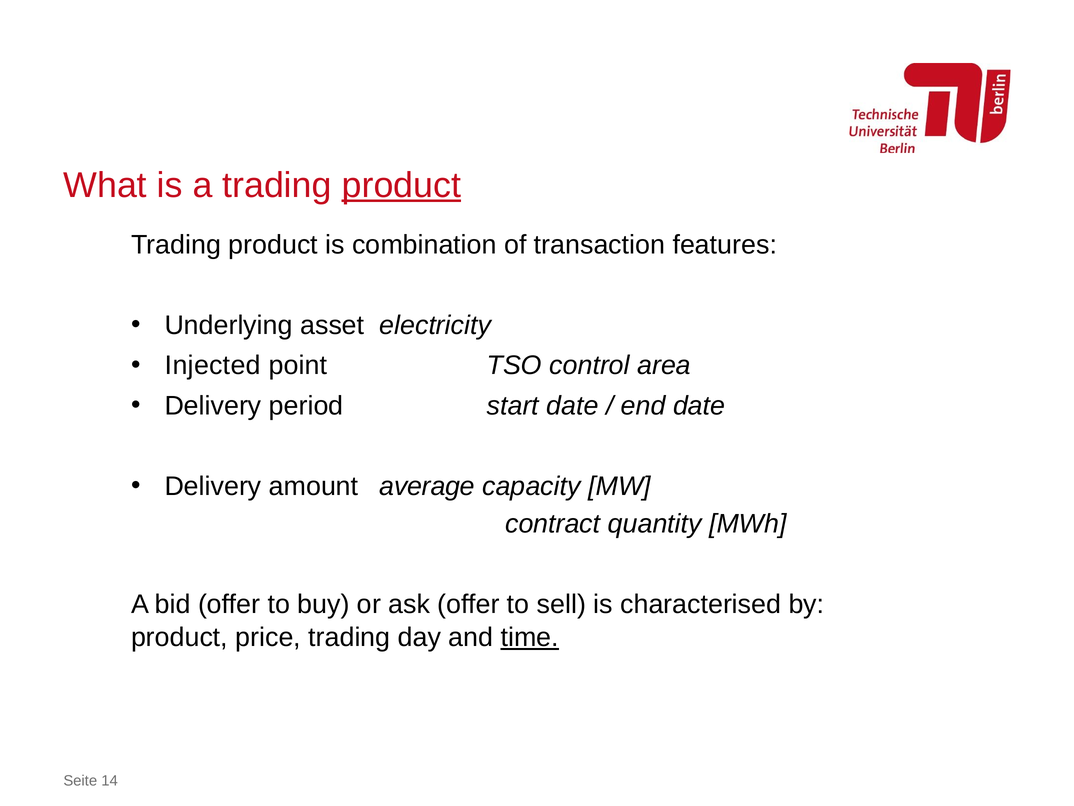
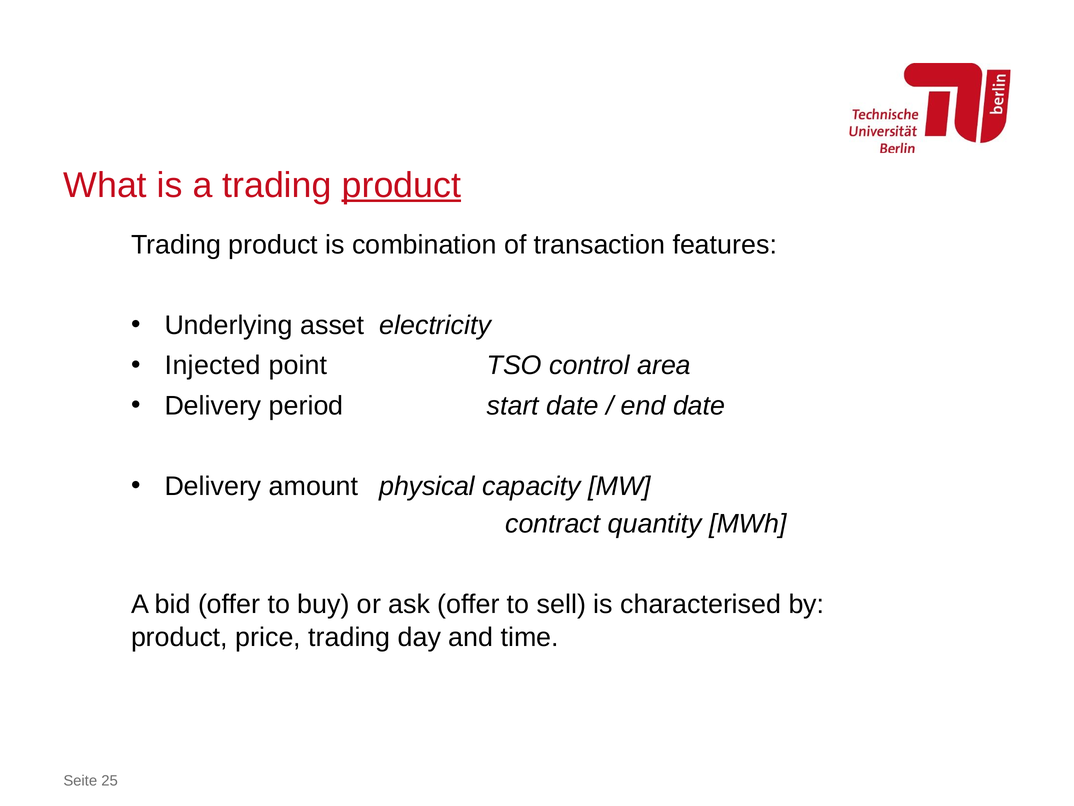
average: average -> physical (427, 486)
time underline: present -> none (530, 637)
14: 14 -> 25 (110, 780)
